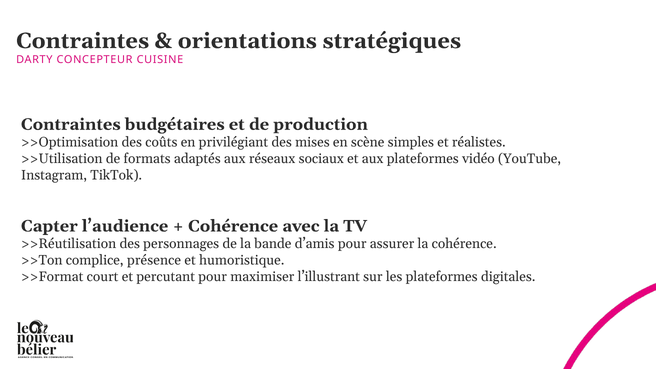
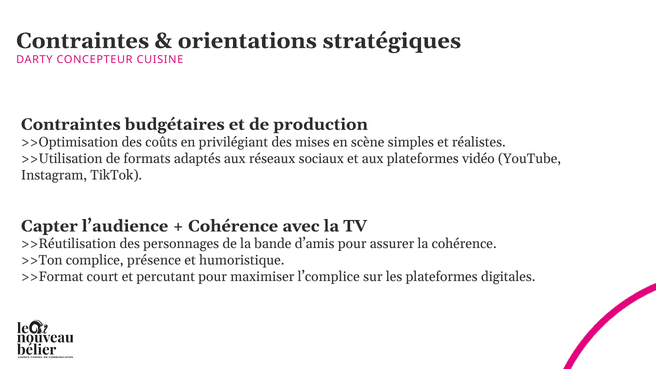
l’illustrant: l’illustrant -> l’complice (329, 277)
